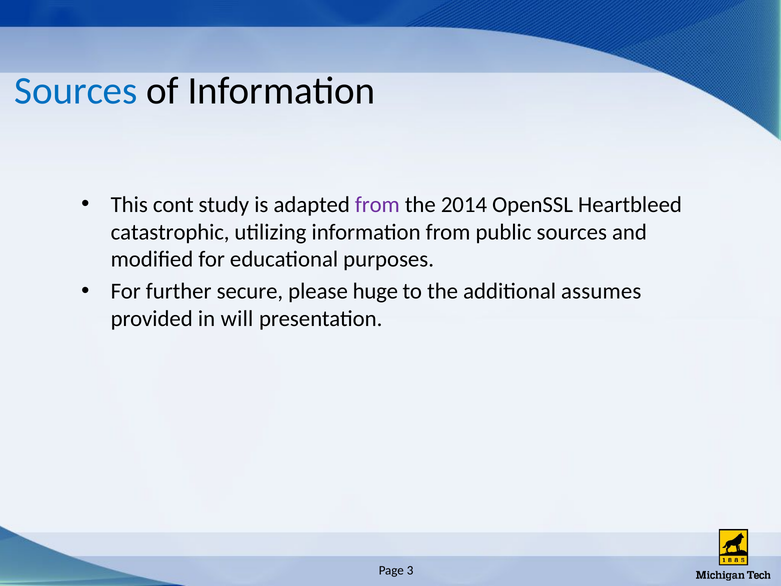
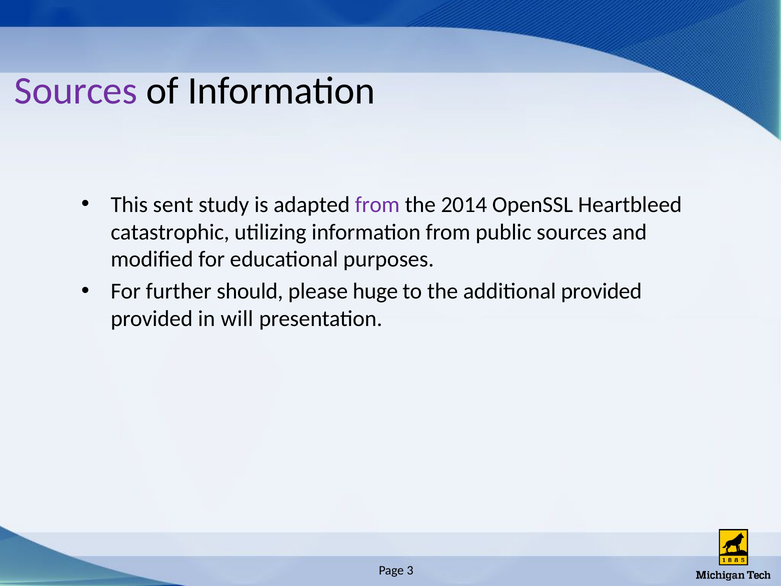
Sources colour: blue -> purple (76, 91)
cont: cont -> sent (173, 205)
secure: secure -> should (250, 291)
additional assumes: assumes -> provided (601, 291)
